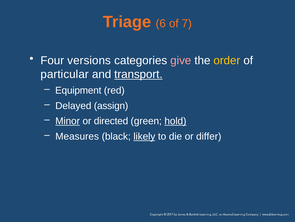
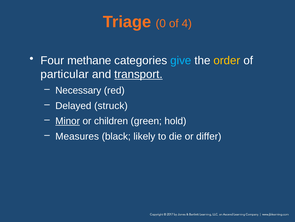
6: 6 -> 0 (161, 23)
7: 7 -> 4 (187, 23)
versions: versions -> methane (89, 60)
give colour: pink -> light blue (181, 60)
Equipment: Equipment -> Necessary (78, 90)
assign: assign -> struck (111, 105)
directed: directed -> children (111, 121)
hold underline: present -> none (175, 121)
likely underline: present -> none (144, 136)
